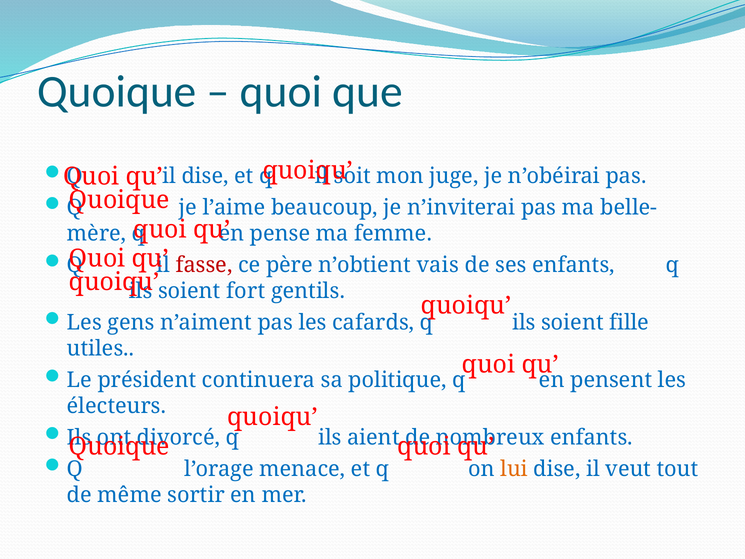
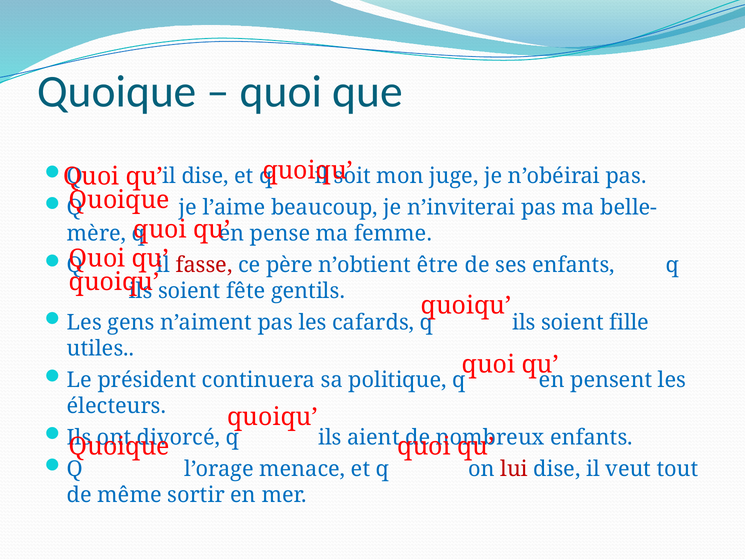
vais: vais -> être (438, 265)
fort: fort -> fête (246, 291)
lui colour: orange -> red (514, 469)
